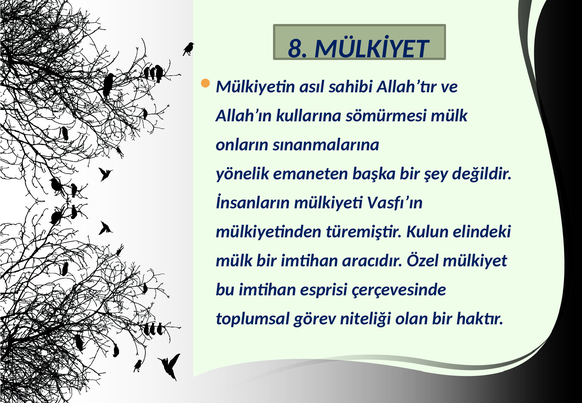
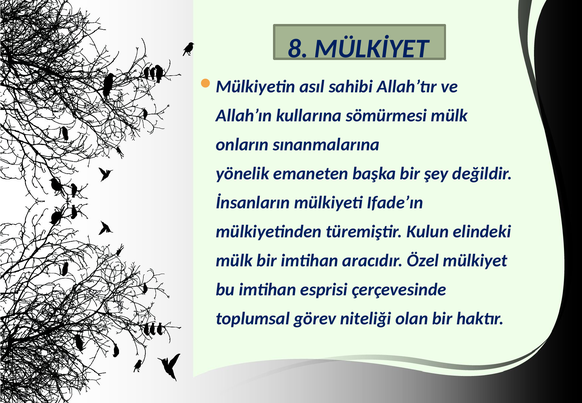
Vasfı’ın: Vasfı’ın -> Ifade’ın (395, 202)
